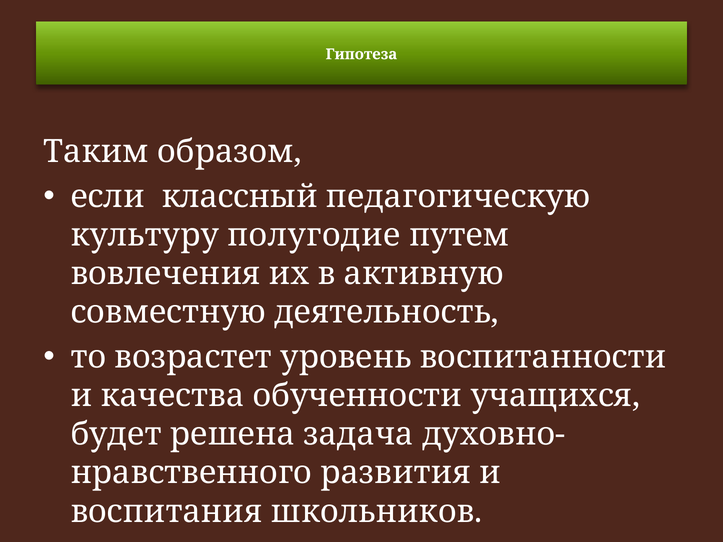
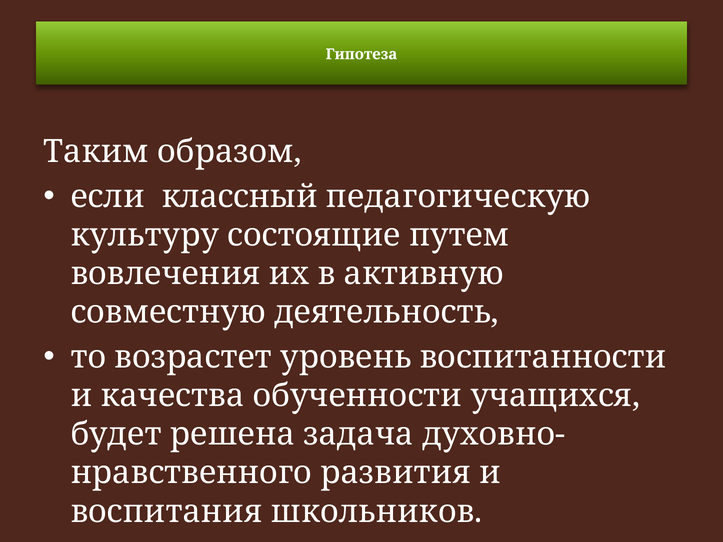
полугодие: полугодие -> состоящие (314, 235)
